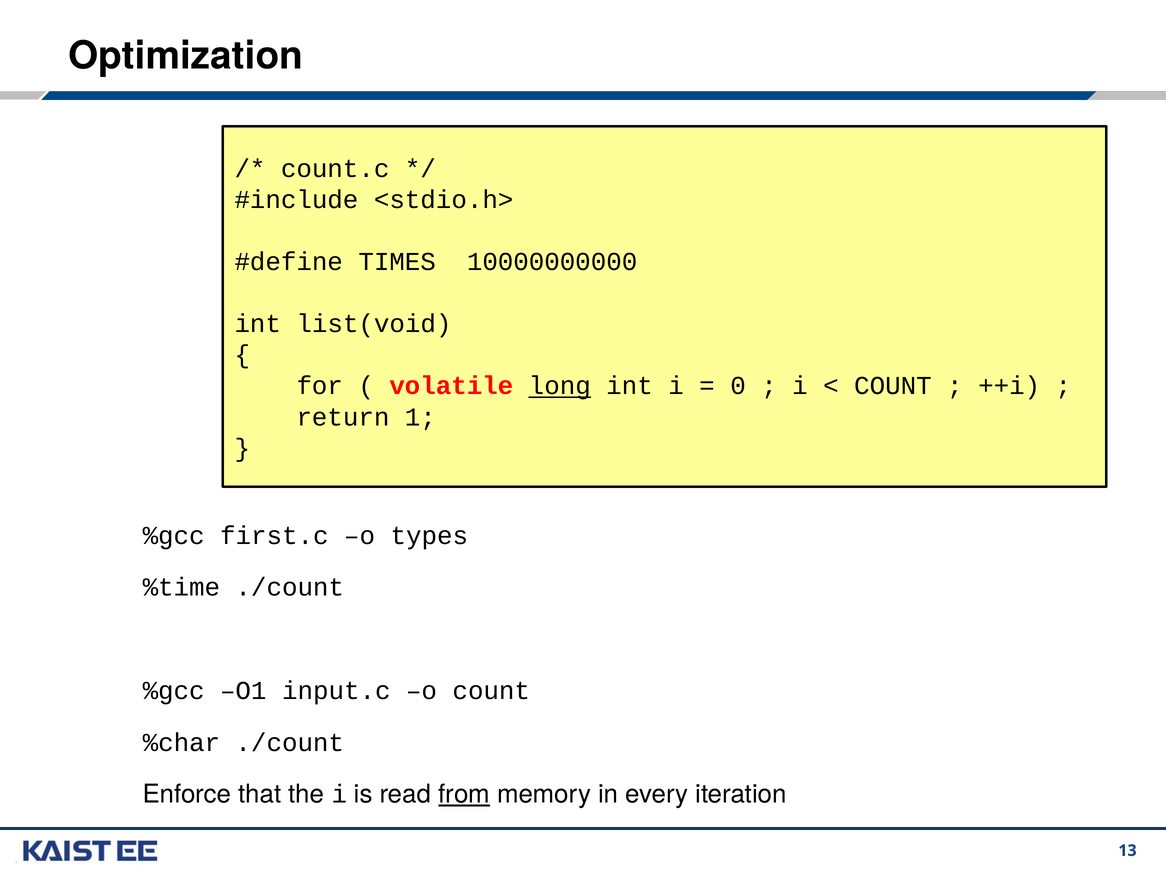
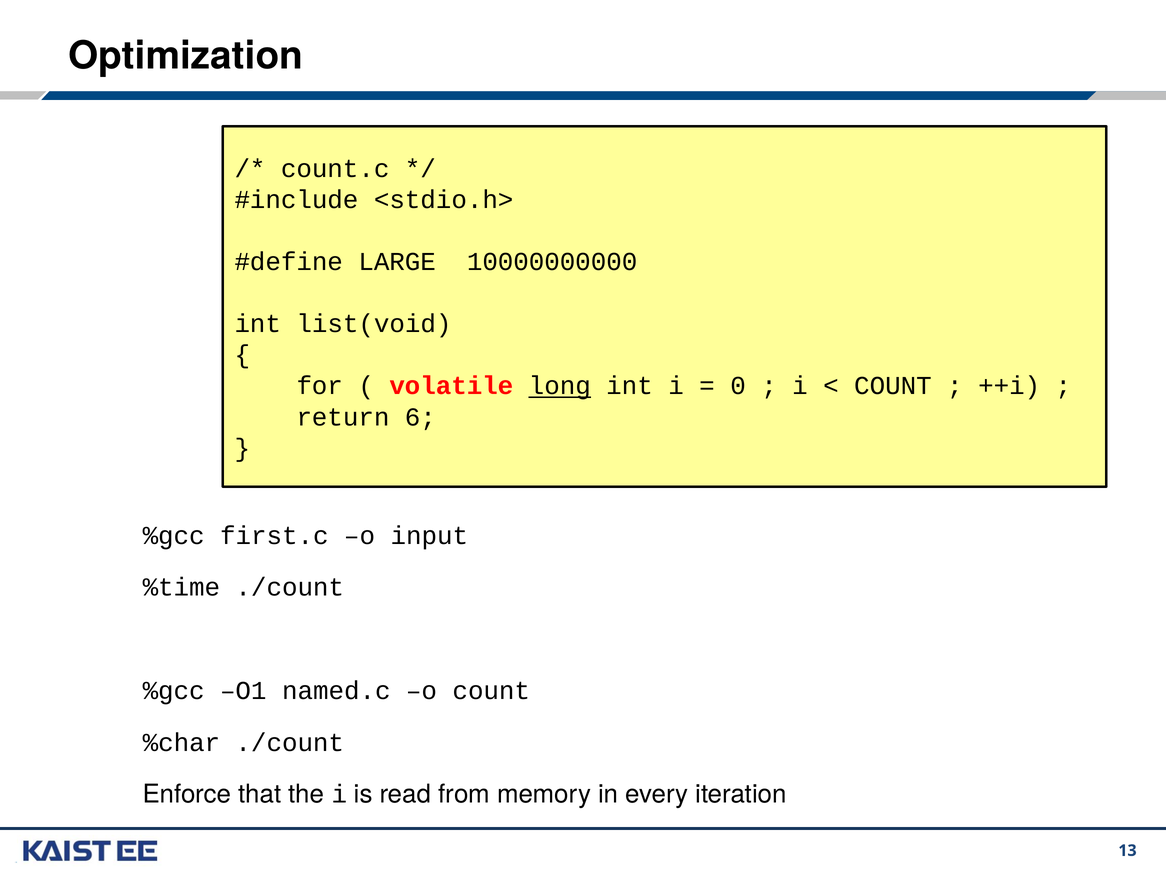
TIMES: TIMES -> LARGE (397, 262)
1: 1 -> 6 (420, 417)
types: types -> input (429, 536)
input.c: input.c -> named.c (336, 691)
from underline: present -> none (464, 795)
